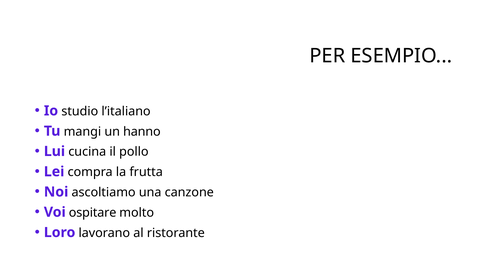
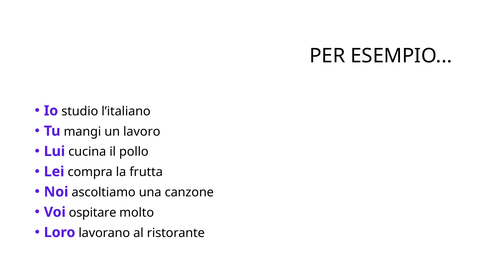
hanno: hanno -> lavoro (142, 131)
